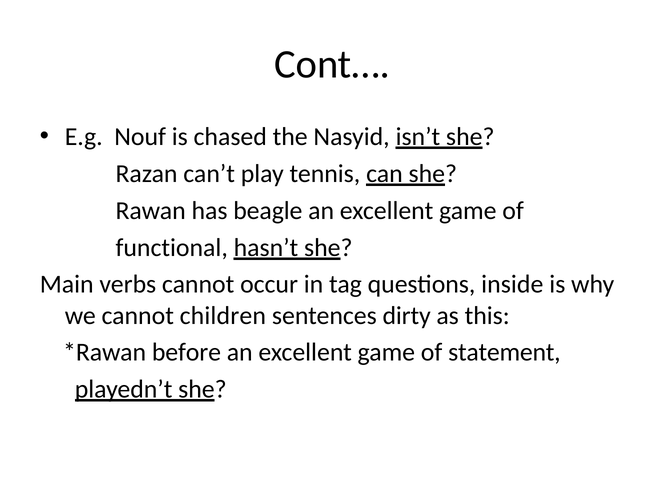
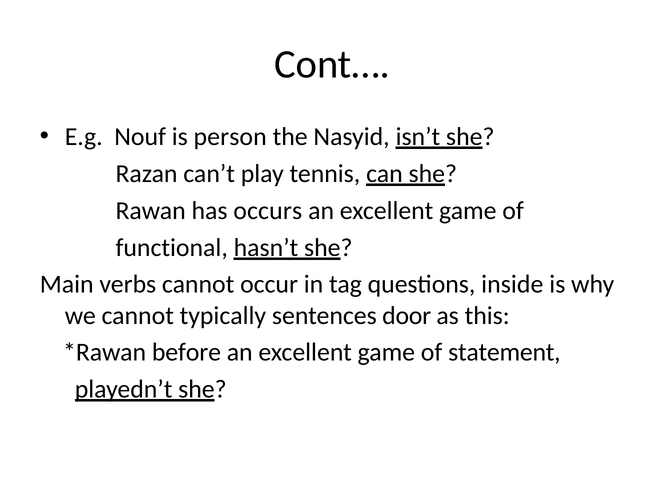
chased: chased -> person (230, 137)
beagle: beagle -> occurs (268, 211)
children: children -> typically (223, 315)
dirty: dirty -> door (407, 315)
